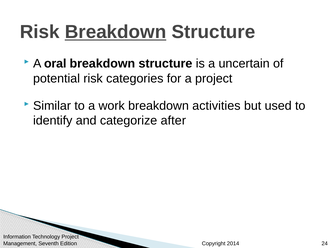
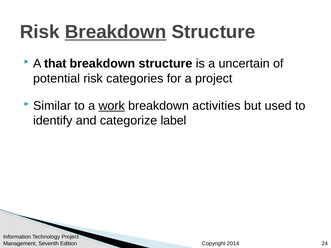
oral: oral -> that (55, 64)
work underline: none -> present (112, 106)
after: after -> label (173, 121)
